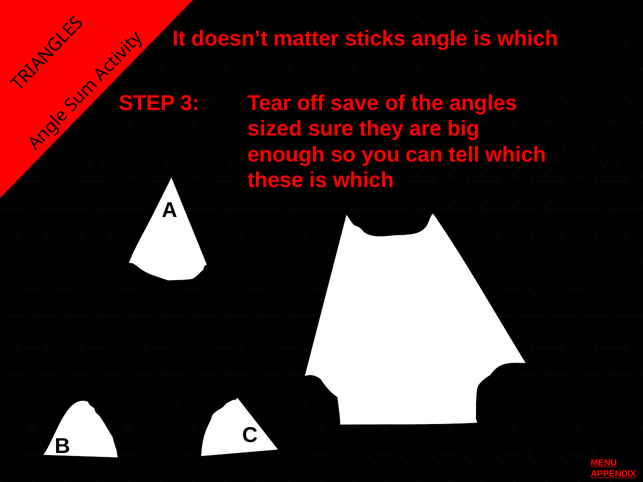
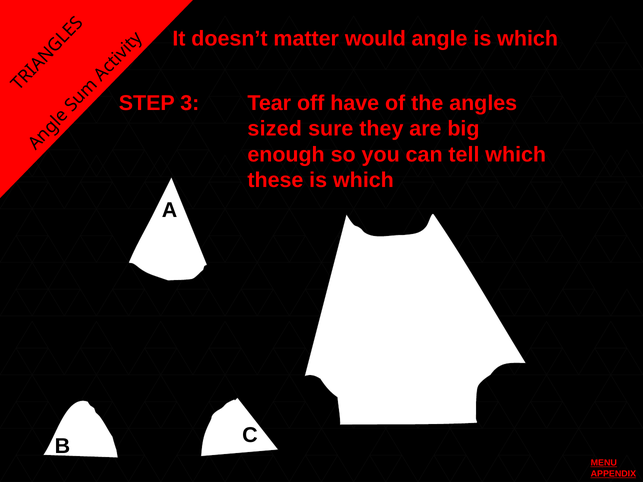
sticks: sticks -> would (375, 39)
save: save -> have (355, 103)
